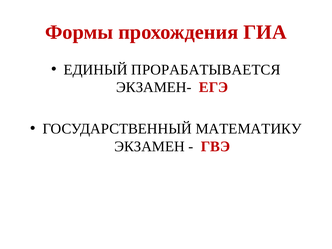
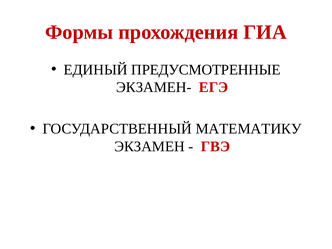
ПРОРАБАТЫВАЕТСЯ: ПРОРАБАТЫВАЕТСЯ -> ПРЕДУСМОТРЕННЫЕ (206, 70)
